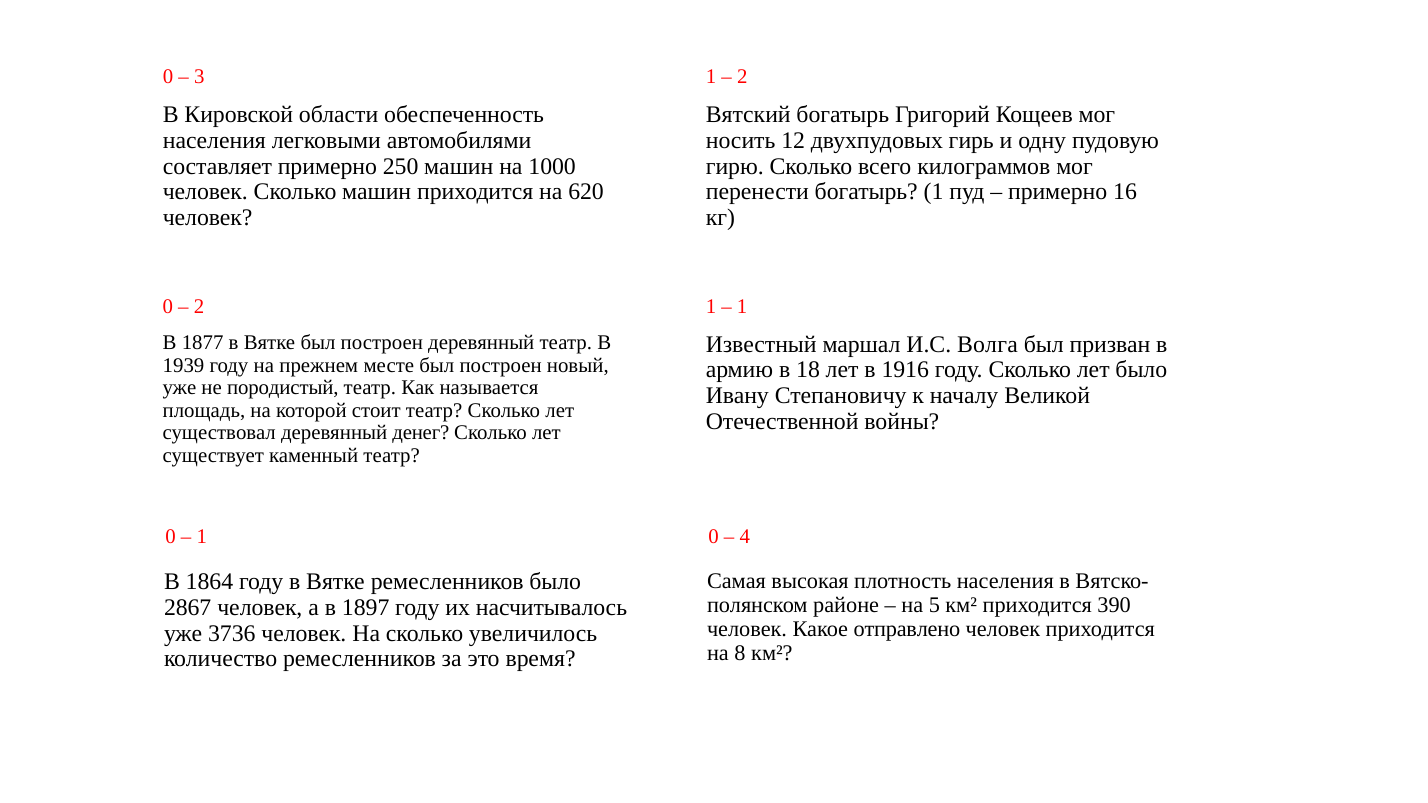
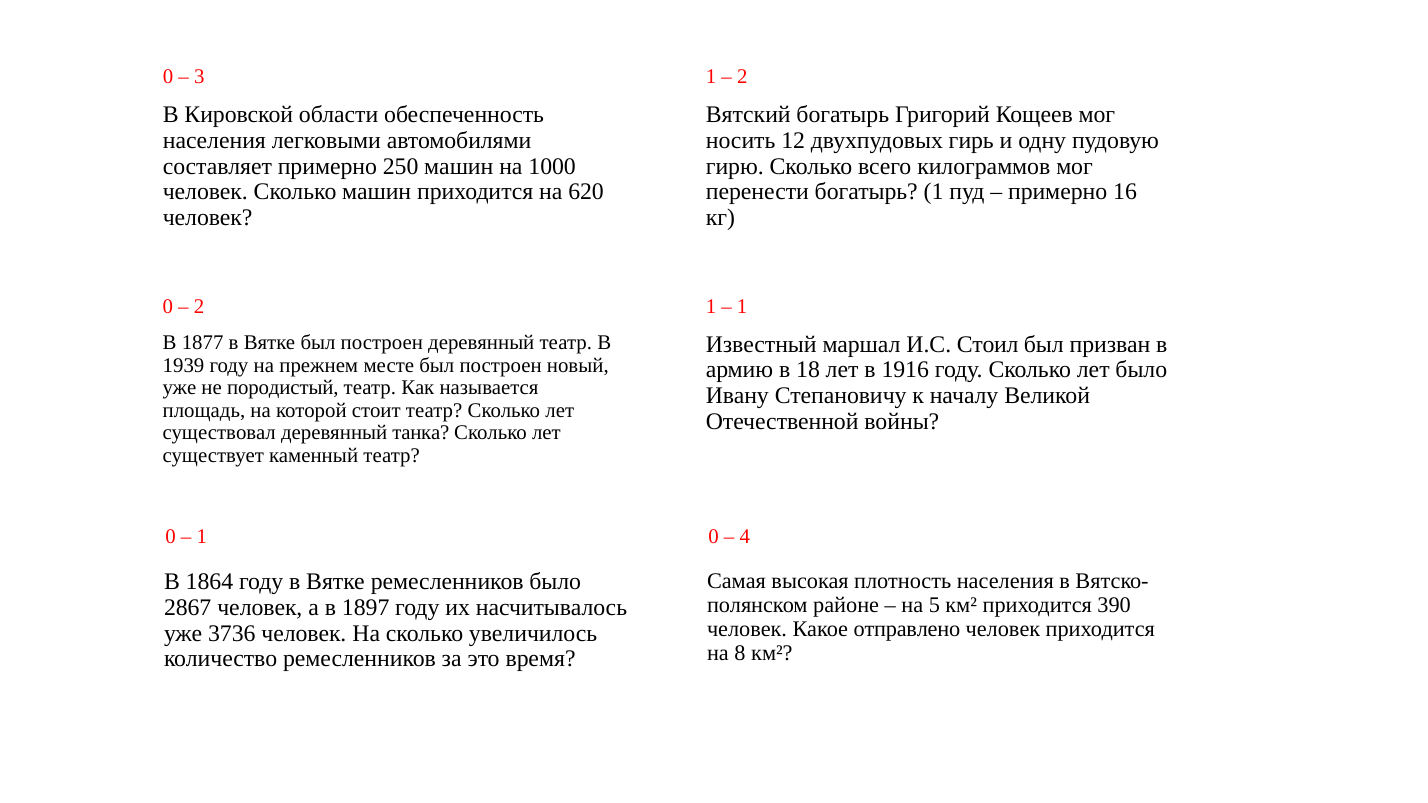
Волга: Волга -> Стоил (988, 345)
денег: денег -> танка (421, 433)
